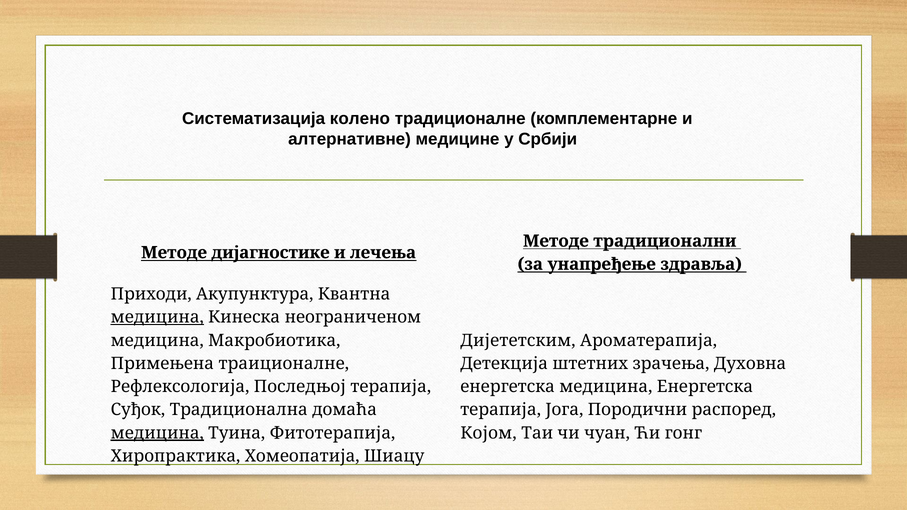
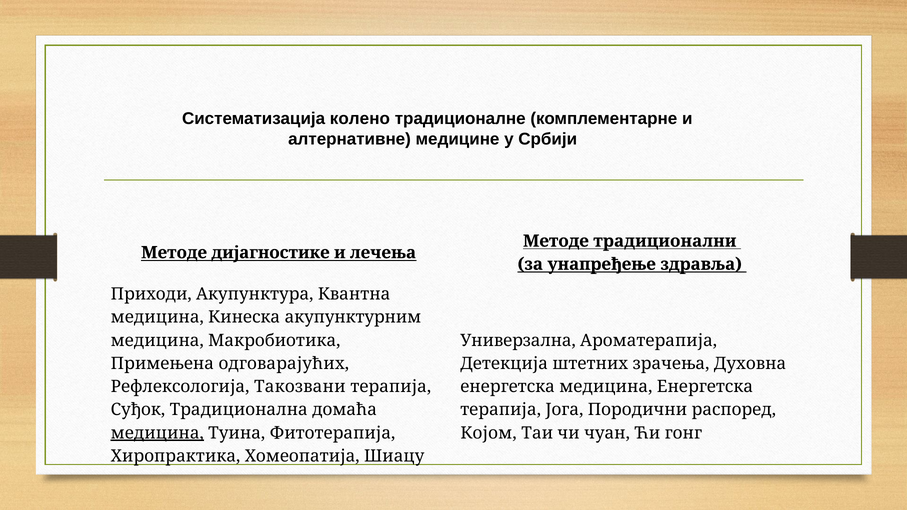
медицина underline: present -> none (157, 317)
неограниченом: неограниченом -> акупунктурним (353, 317)
Дијететским: Дијететским -> Универзална (518, 341)
траиционалне: траиционалне -> одговарајућих (284, 364)
Последњој: Последњој -> Такозвани (300, 387)
